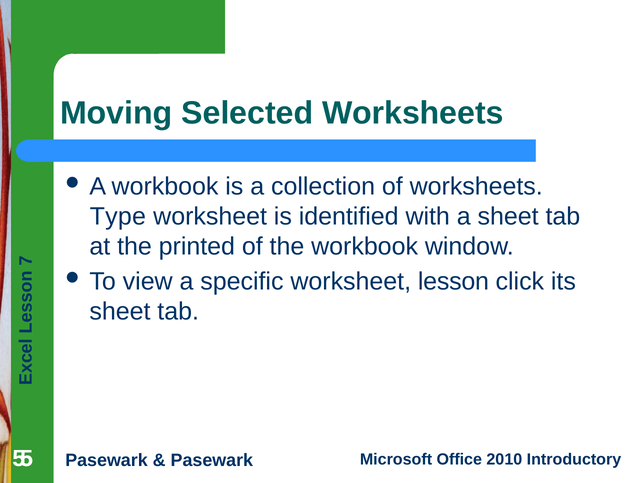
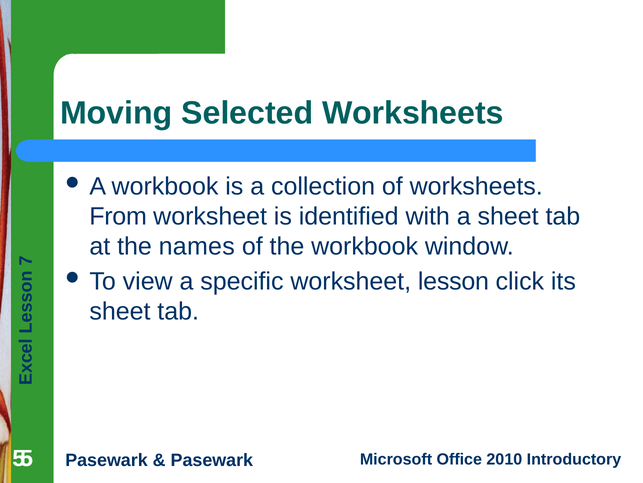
Type: Type -> From (118, 216)
printed: printed -> names (197, 246)
